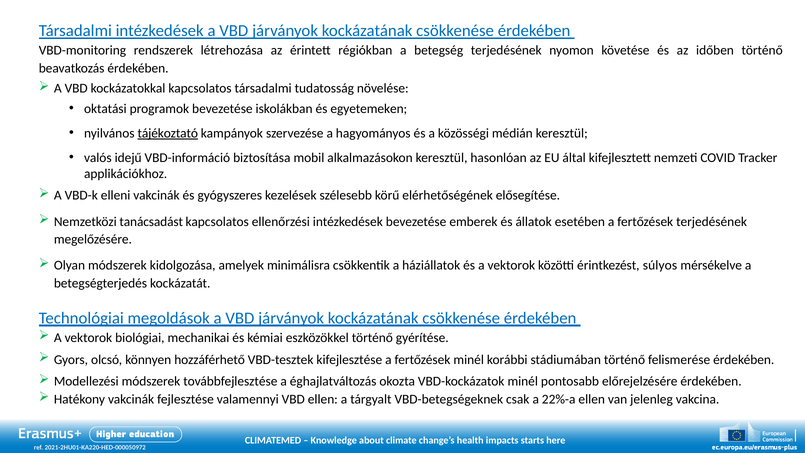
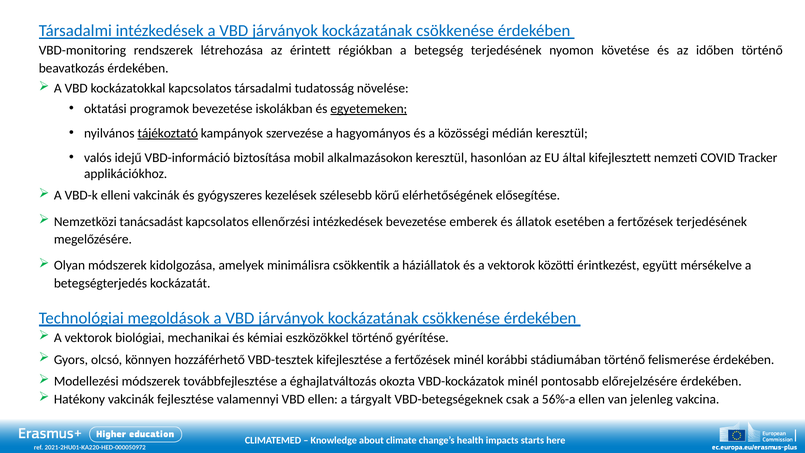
egyetemeken underline: none -> present (369, 109)
súlyos: súlyos -> együtt (660, 265)
22%-a: 22%-a -> 56%-a (559, 399)
